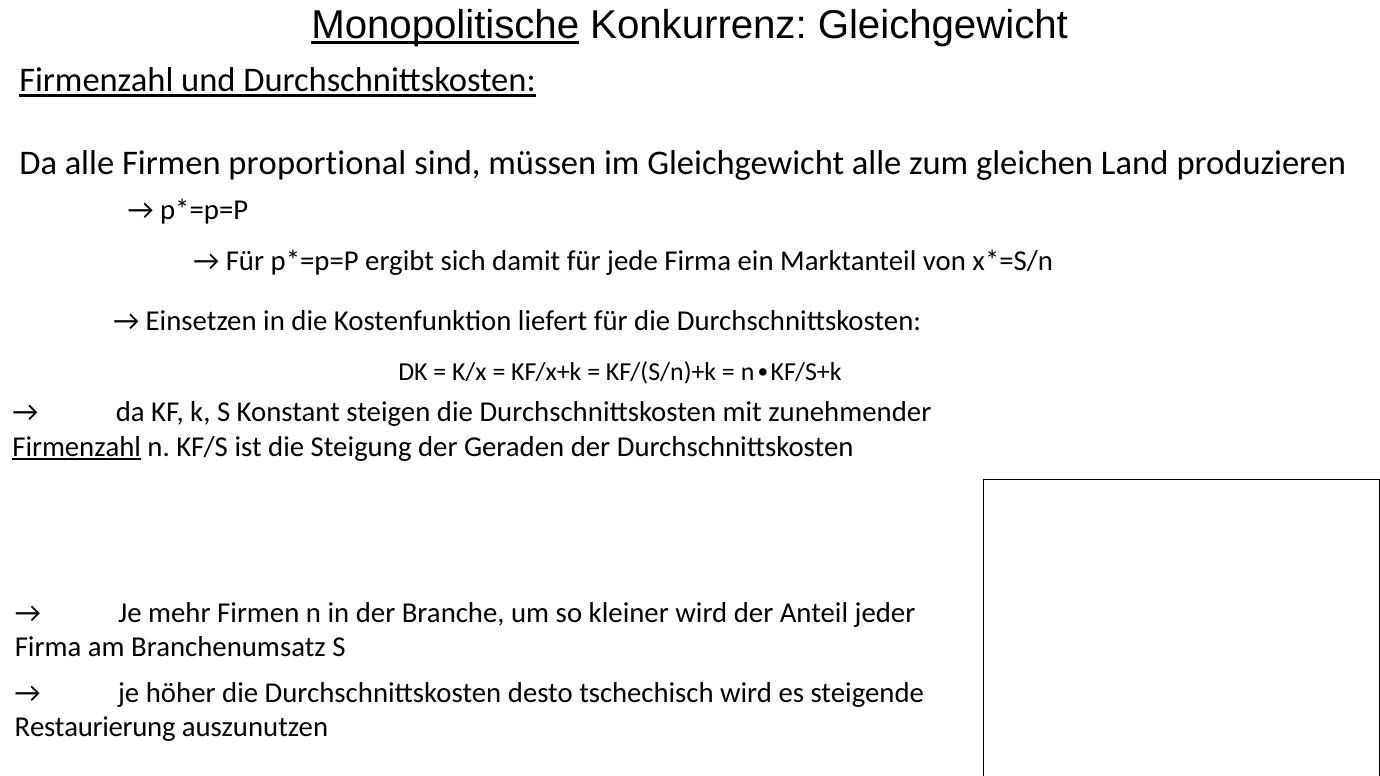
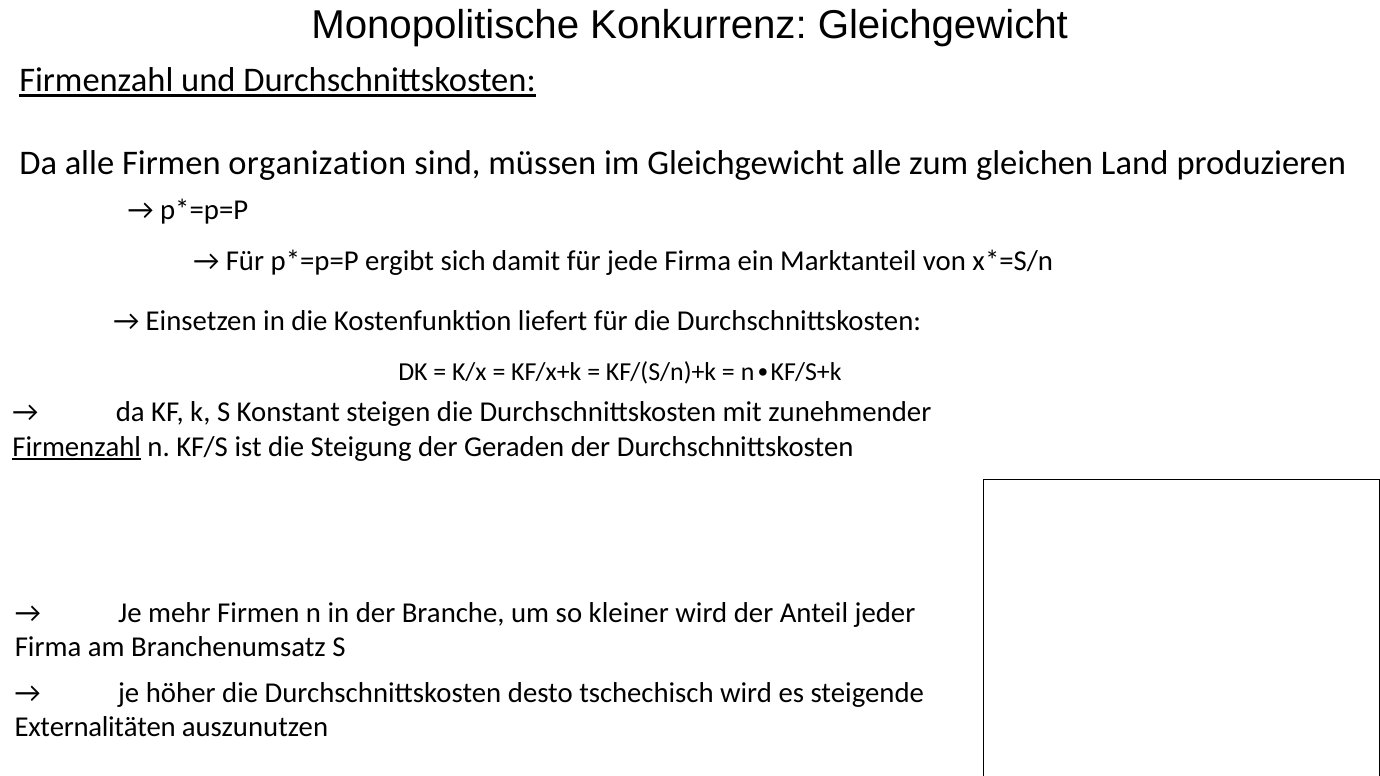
Monopolitische underline: present -> none (445, 25)
proportional: proportional -> organization (317, 163)
Restaurierung: Restaurierung -> Externalitäten (95, 728)
